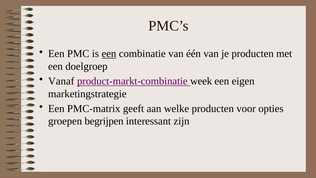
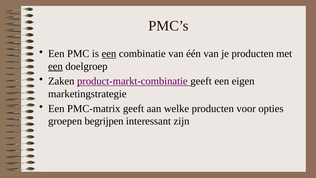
een underline: none -> present (55, 66)
Vanaf: Vanaf -> Zaken (61, 81)
product-markt-combinatie week: week -> geeft (201, 81)
